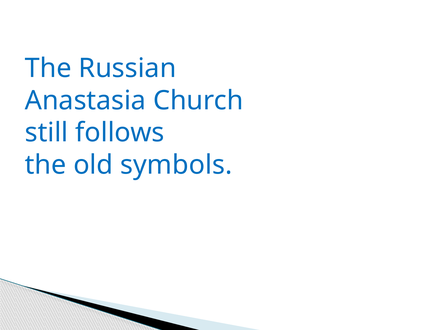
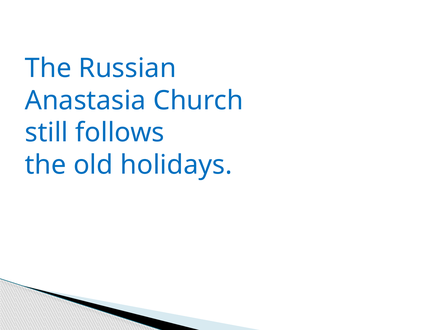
symbols: symbols -> holidays (176, 165)
